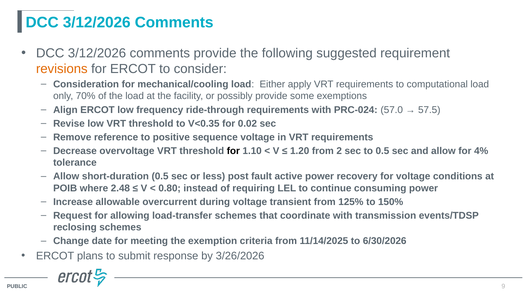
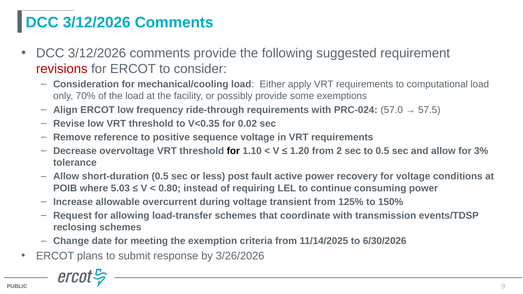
revisions colour: orange -> red (62, 69)
4%: 4% -> 3% (481, 151)
2.48: 2.48 -> 5.03 (120, 188)
